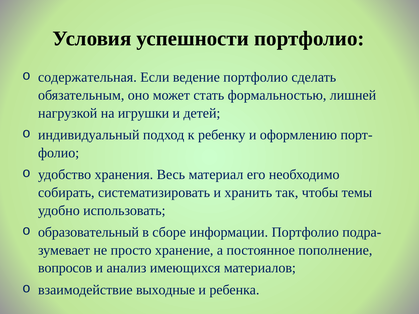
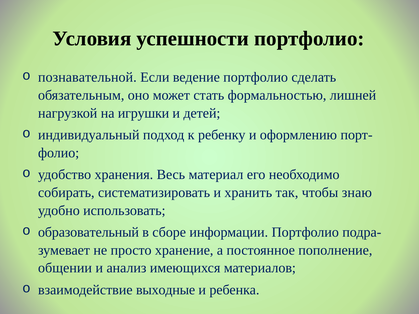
содержательная: содержательная -> познавательной (87, 77)
темы: темы -> знаю (357, 193)
вопросов: вопросов -> общении (65, 268)
